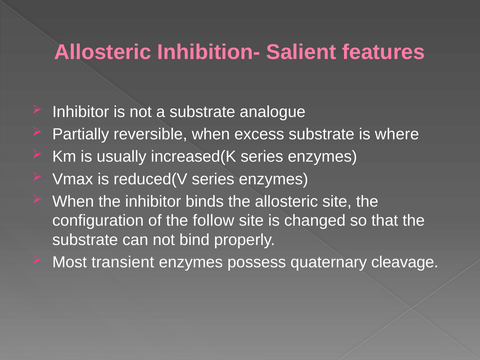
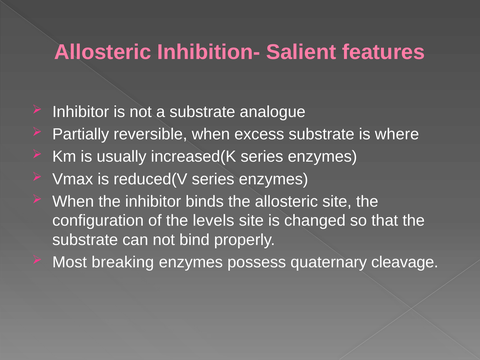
follow: follow -> levels (213, 221)
transient: transient -> breaking (123, 262)
